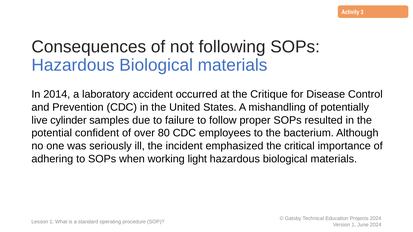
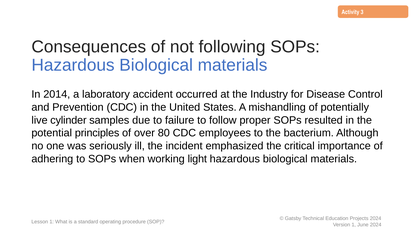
Critique: Critique -> Industry (269, 94)
confident: confident -> principles (97, 133)
